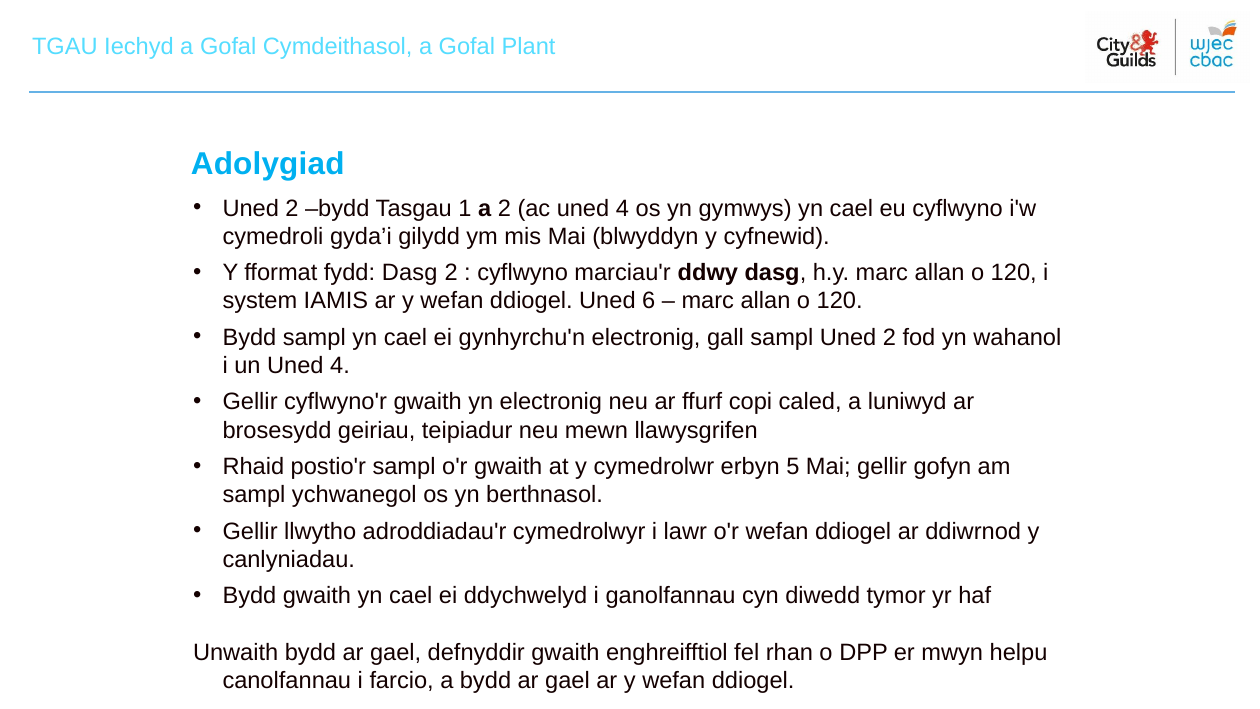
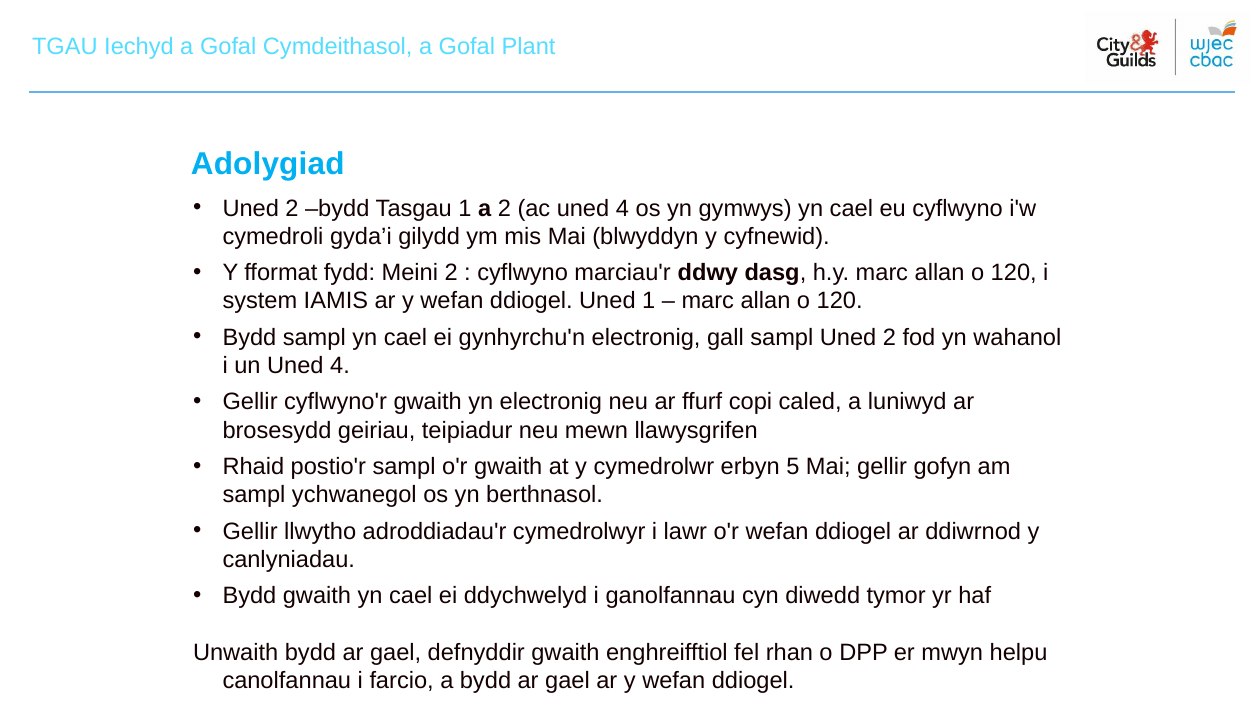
fydd Dasg: Dasg -> Meini (410, 273)
Uned 6: 6 -> 1 (649, 301)
